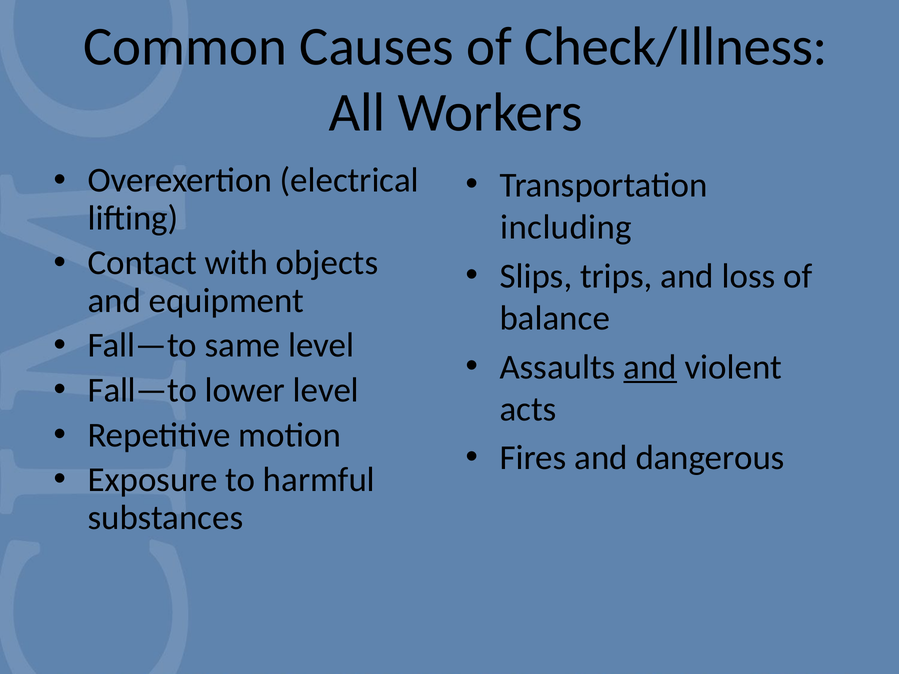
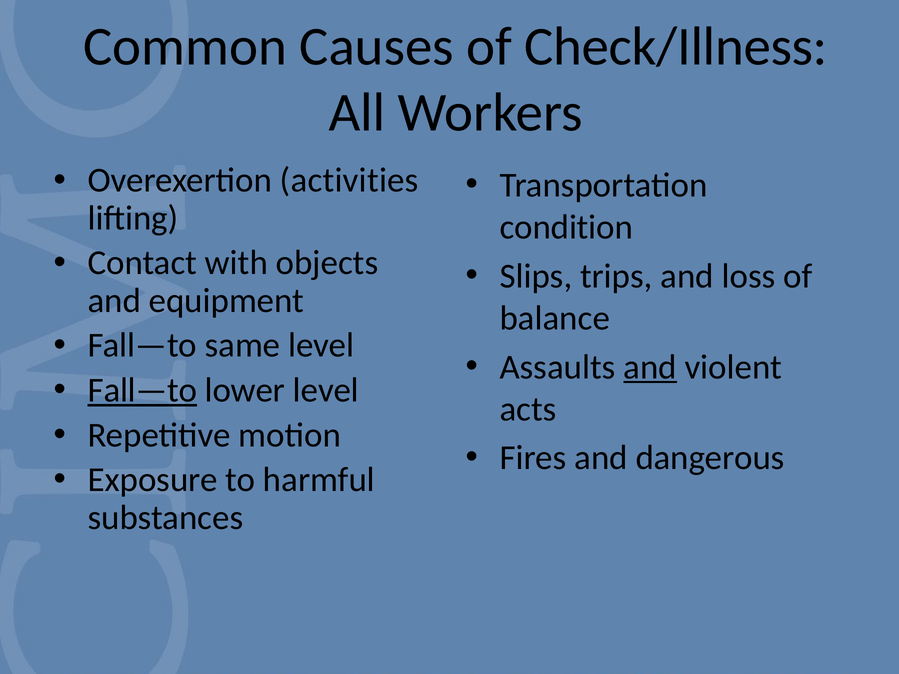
electrical: electrical -> activities (349, 181)
including: including -> condition (566, 227)
Fall—to underline: none -> present (142, 390)
